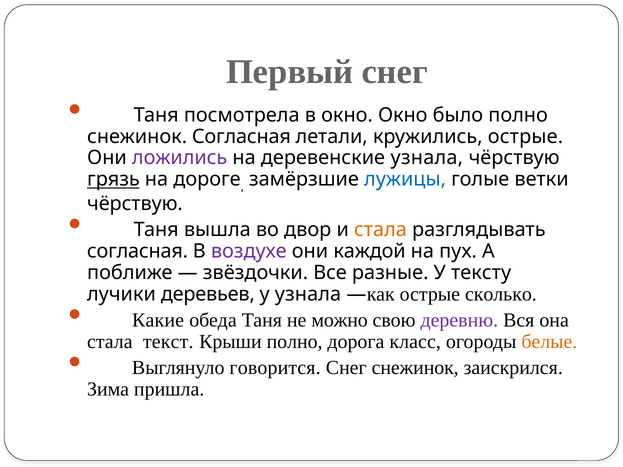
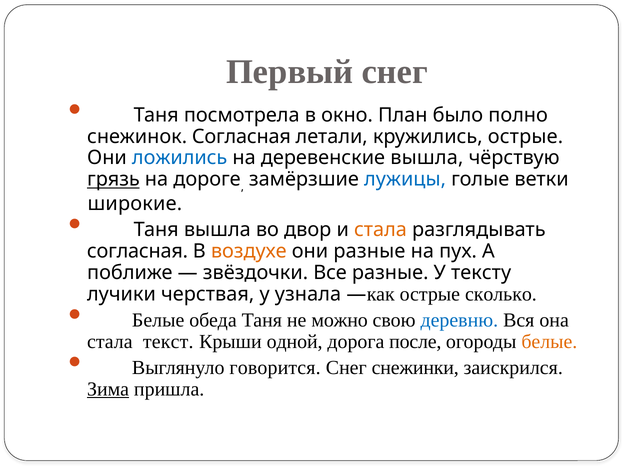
окно Окно: Окно -> План (403, 115)
ложились colour: purple -> blue (180, 158)
деревенские узнала: узнала -> вышла (427, 158)
чёрствую: чёрствую -> широкие (135, 204)
воздухе colour: purple -> orange (249, 251)
они каждой: каждой -> разные (369, 251)
деревьев: деревьев -> черствая (208, 294)
Какие: Какие -> Белые (158, 320)
деревню colour: purple -> blue (459, 320)
Крыши полно: полно -> одной (295, 342)
класс: класс -> после (415, 342)
Снег снежинок: снежинок -> снежинки (415, 368)
Зима underline: none -> present (108, 389)
